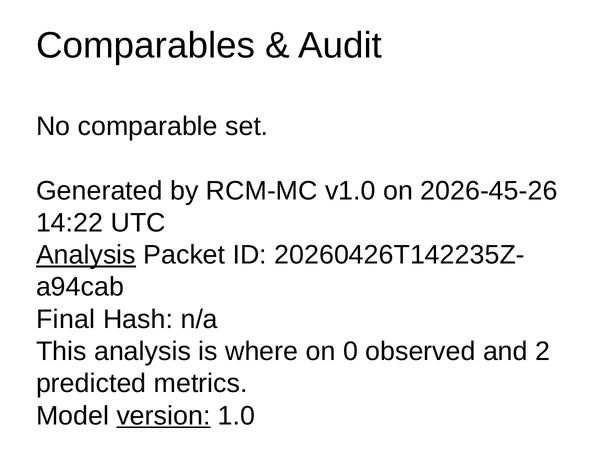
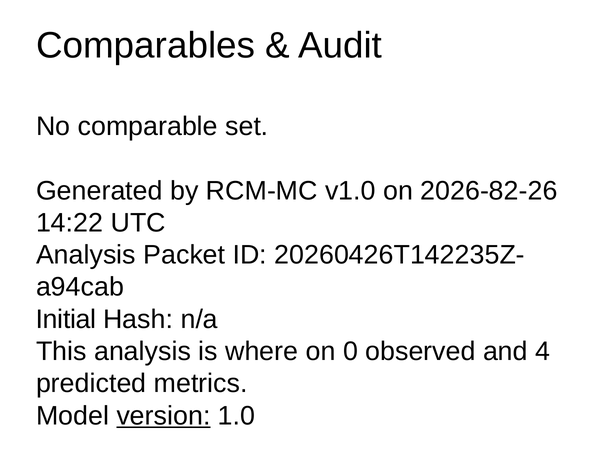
2026-45-26: 2026-45-26 -> 2026-82-26 (489, 191)
Analysis underline: present -> none (86, 255)
Final: Final -> Initial (66, 319)
2: 2 -> 4 (543, 352)
